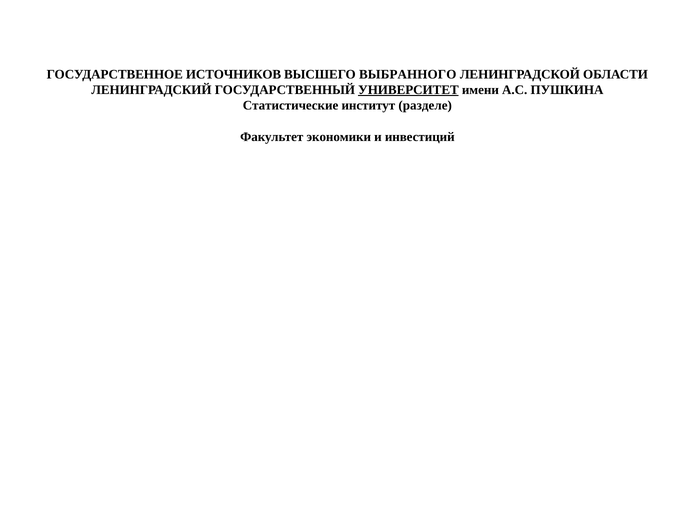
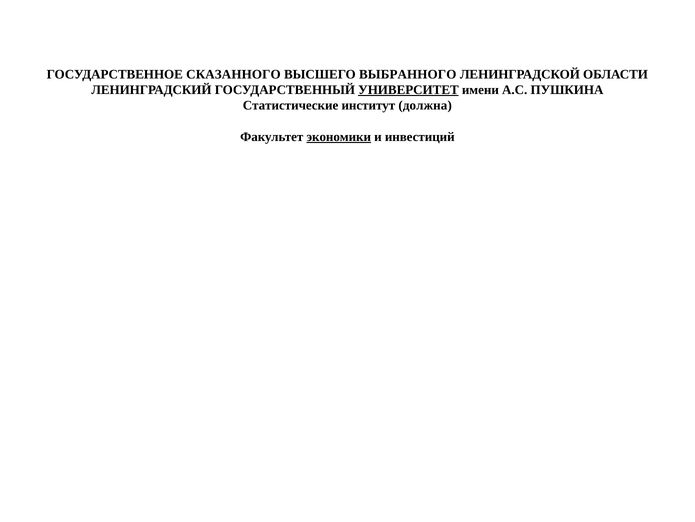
ИСТОЧНИКОВ: ИСТОЧНИКОВ -> СКАЗАННОГО (233, 74)
разделе: разделе -> должна (425, 105)
экономики underline: none -> present (339, 137)
